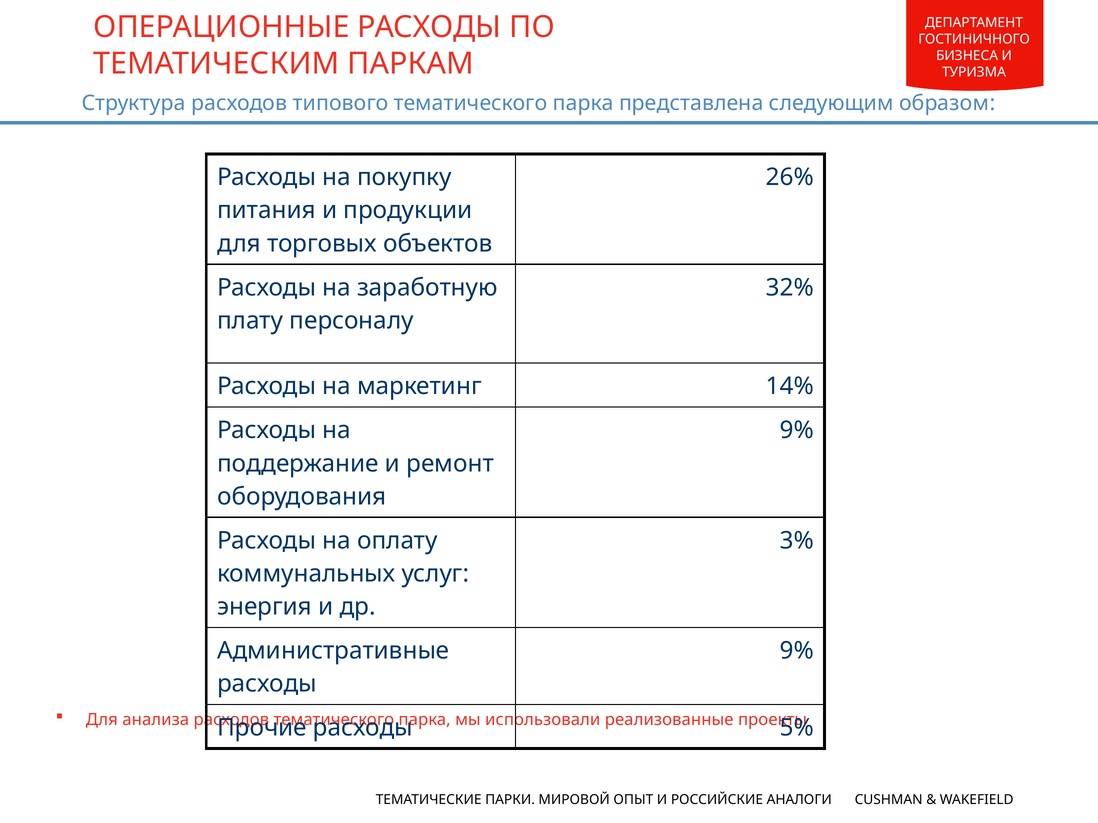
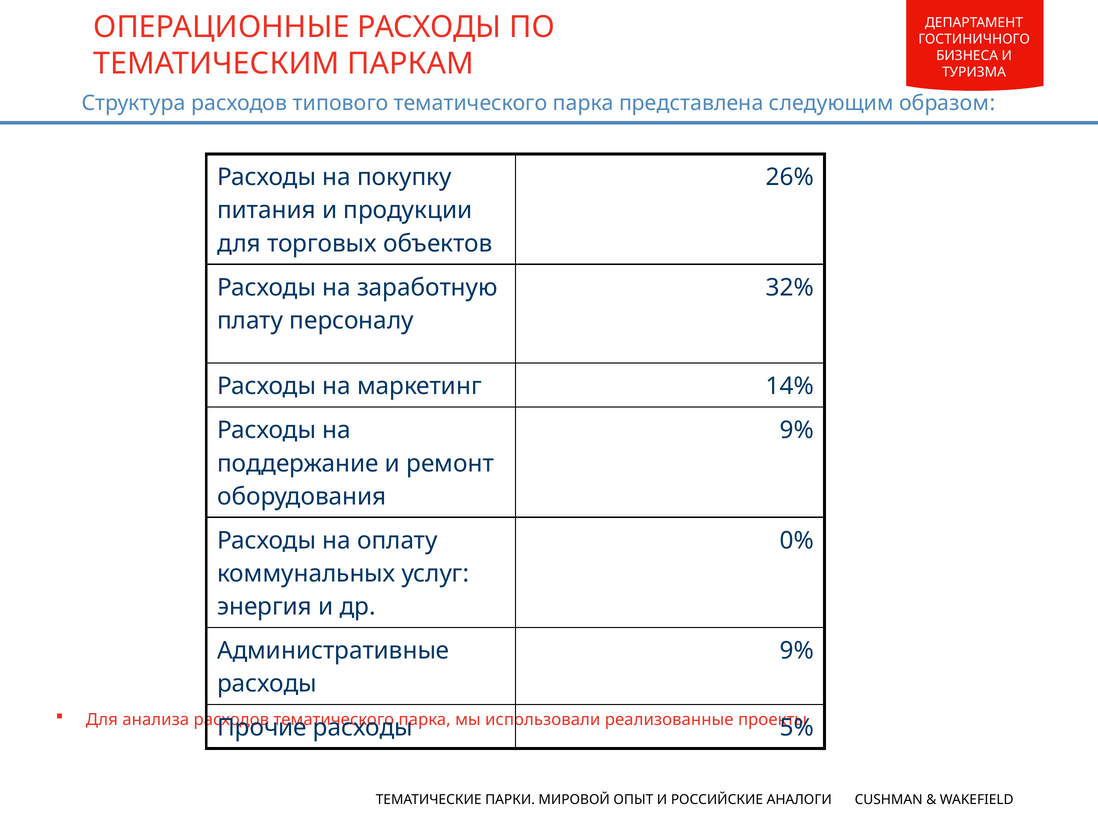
3%: 3% -> 0% (797, 541)
